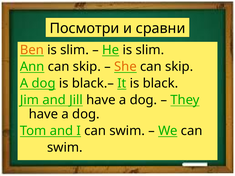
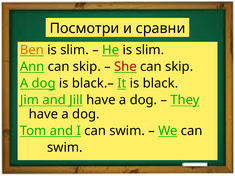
She colour: orange -> red (125, 67)
